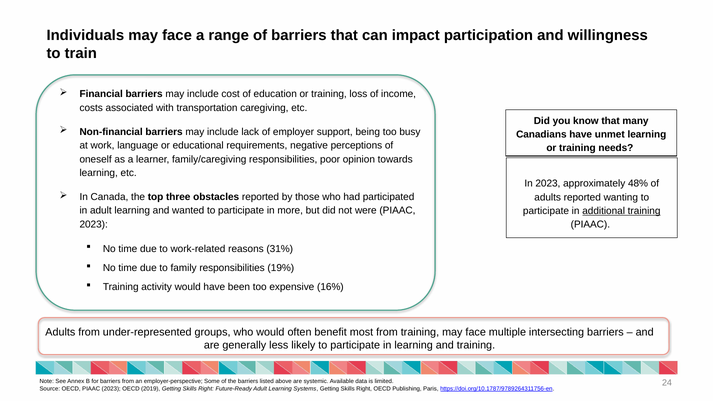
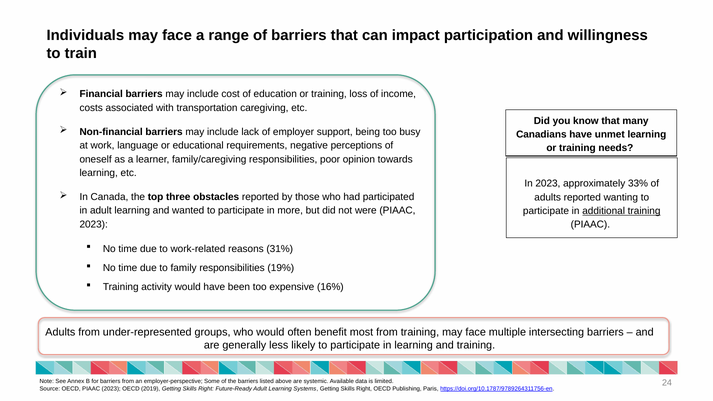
48%: 48% -> 33% (638, 184)
